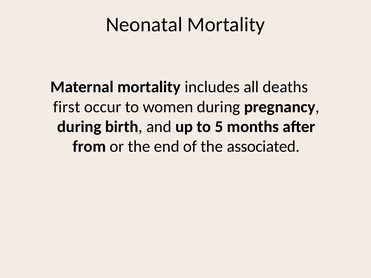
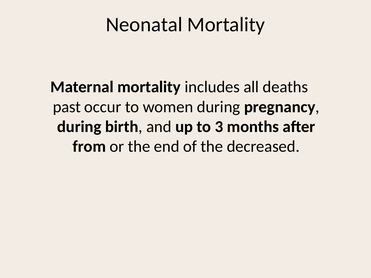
first: first -> past (67, 107)
5: 5 -> 3 (219, 127)
associated: associated -> decreased (263, 147)
